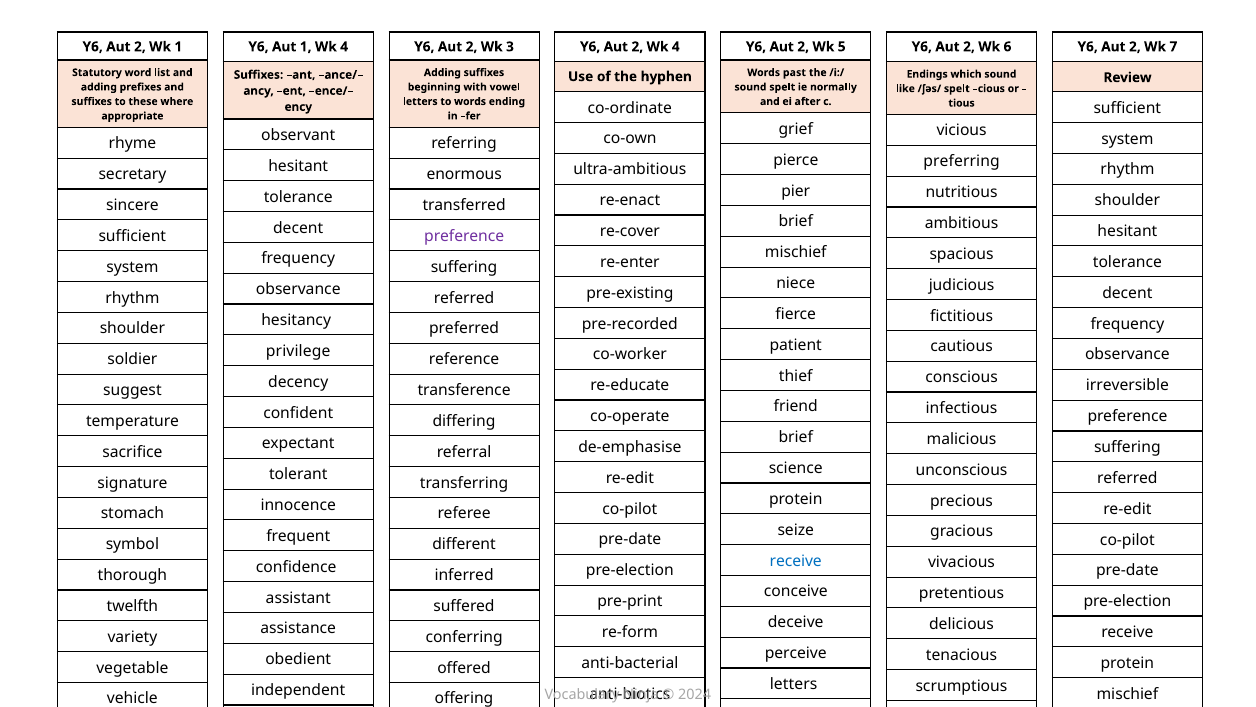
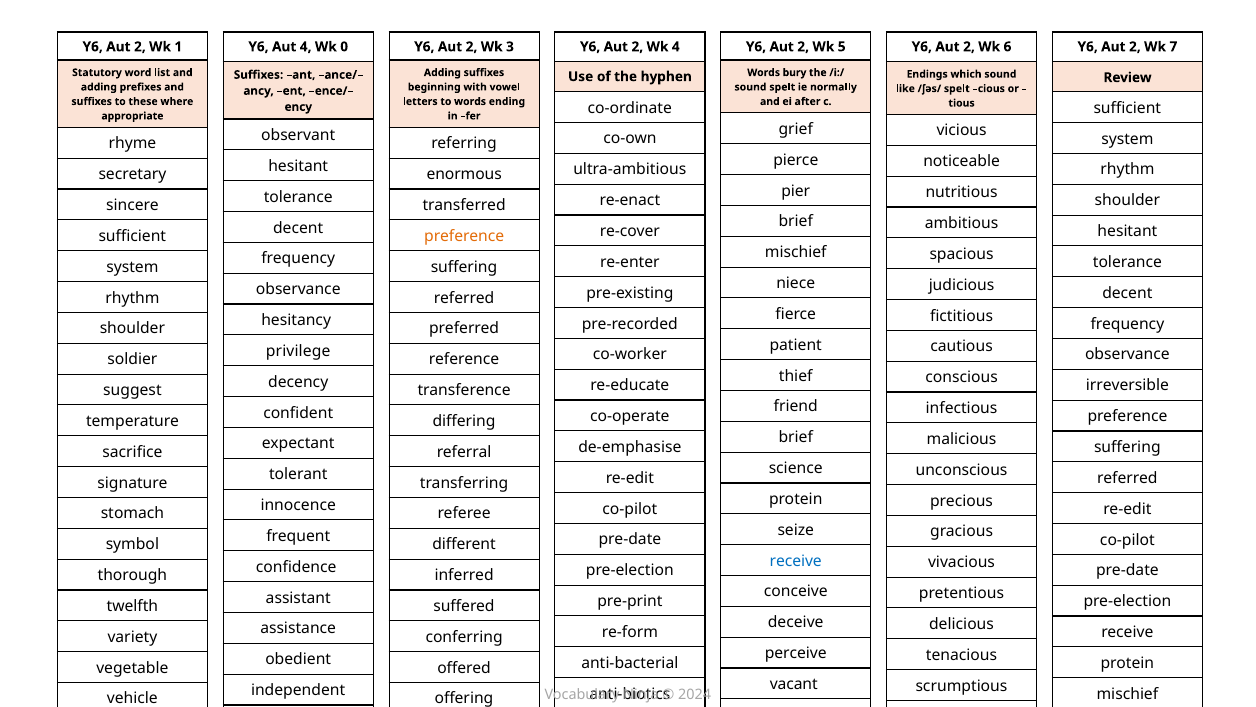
Aut 1: 1 -> 4 (306, 47)
4: 4 -> 0 (344, 47)
past: past -> bury (795, 73)
preferring: preferring -> noticeable (962, 162)
preference colour: purple -> orange (464, 236)
letters: letters -> vacant (794, 684)
